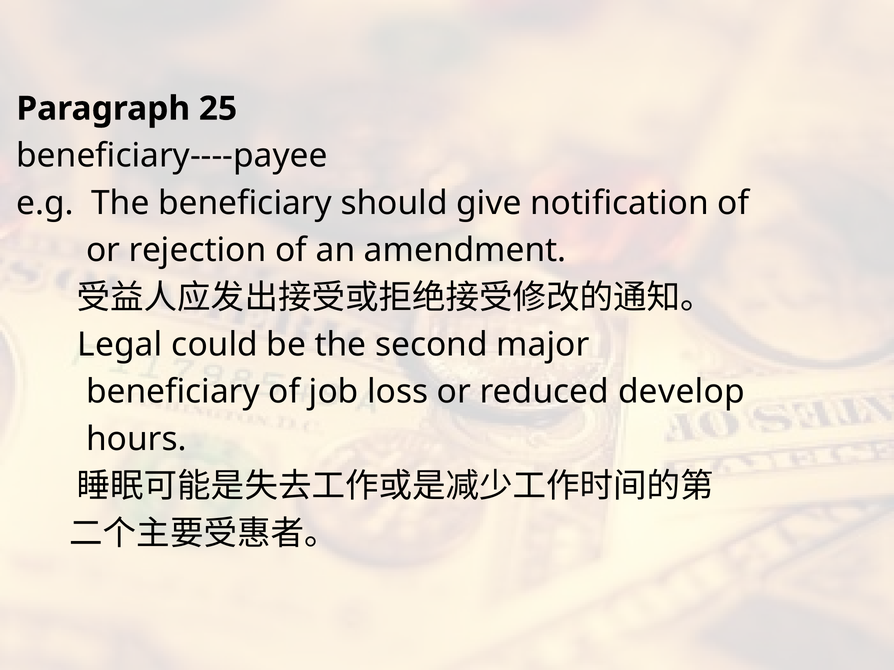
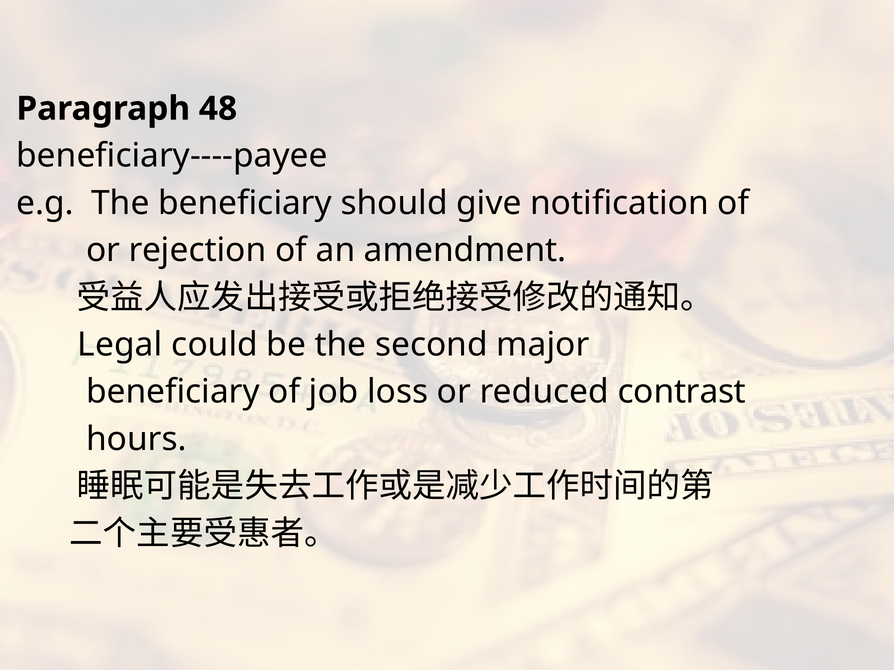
25: 25 -> 48 (218, 109)
develop: develop -> contrast (682, 392)
